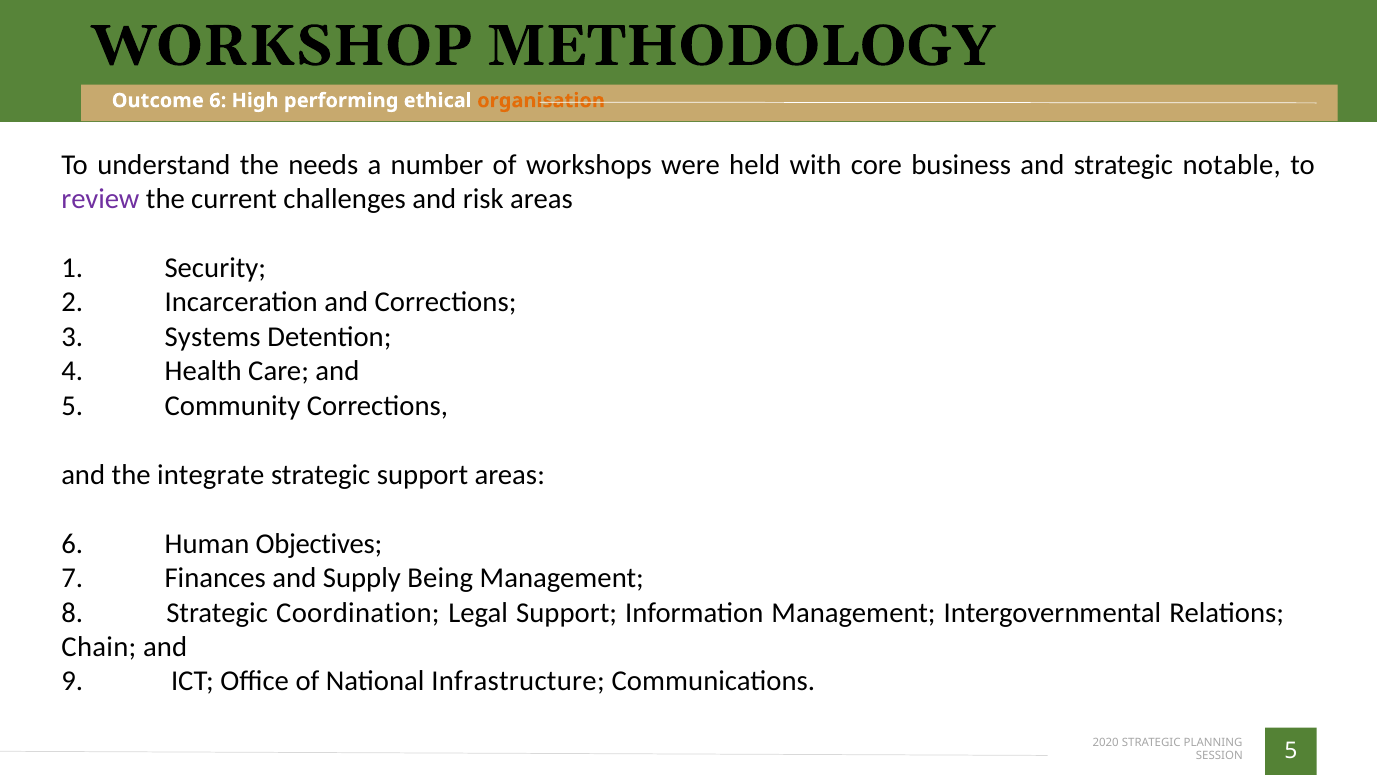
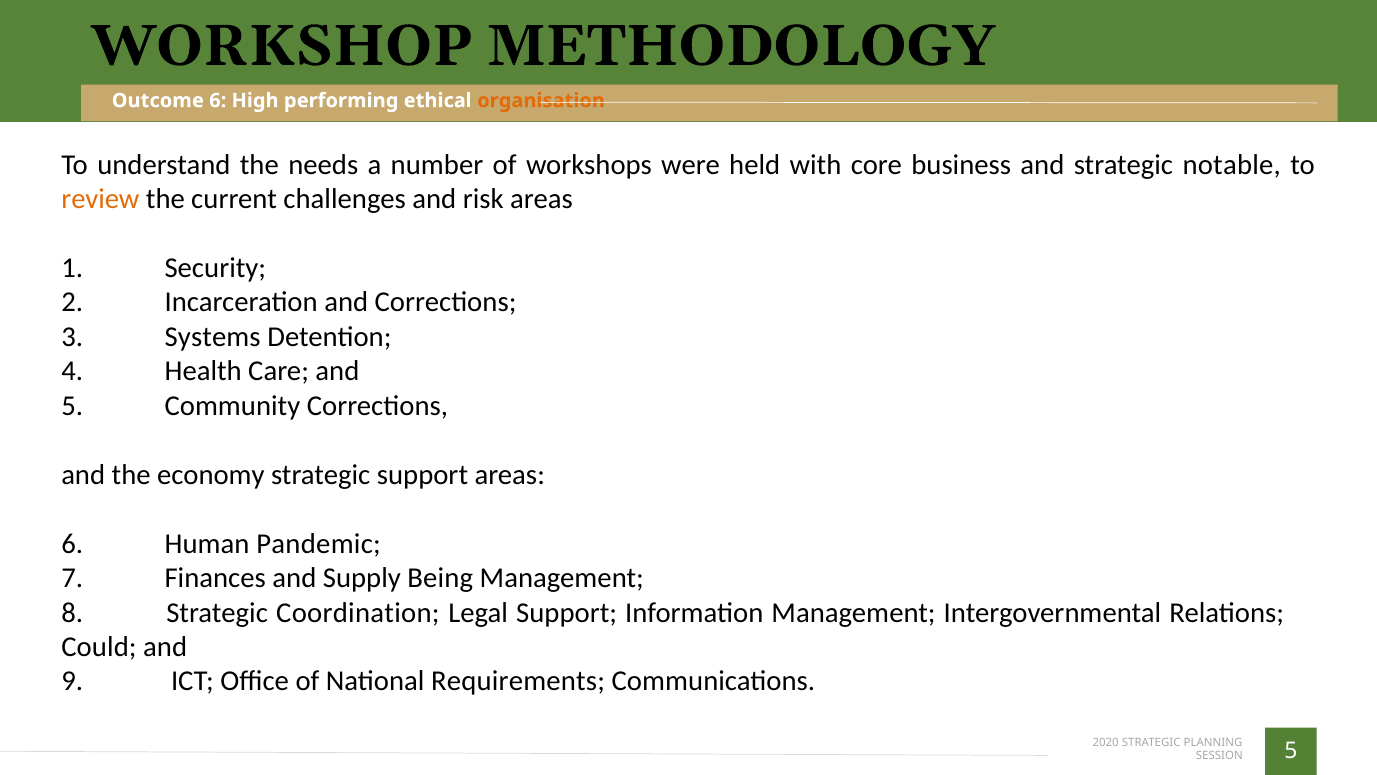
review colour: purple -> orange (100, 199)
integrate: integrate -> economy (211, 474)
Objectives: Objectives -> Pandemic (319, 543)
Chain: Chain -> Could (99, 647)
Infrastructure: Infrastructure -> Requirements (518, 681)
